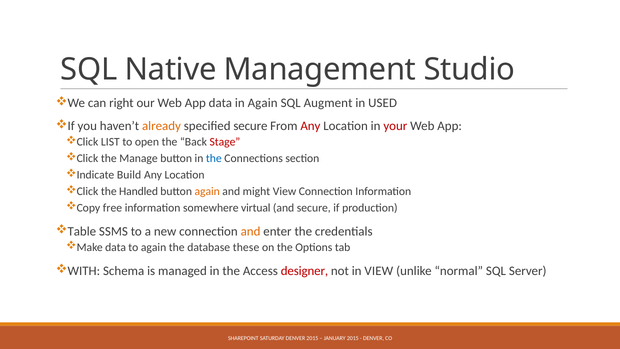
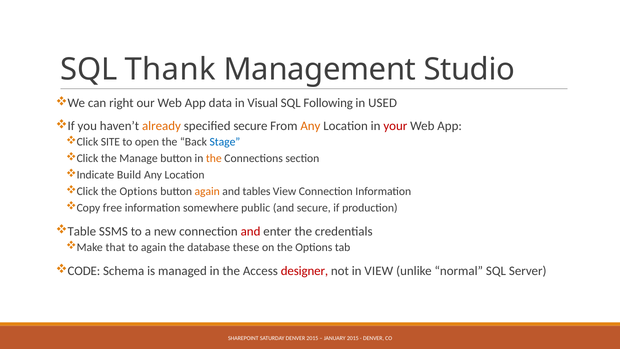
Native: Native -> Thank (170, 69)
in Again: Again -> Visual (263, 103)
Augment: Augment -> Following (328, 103)
Any colour: red -> orange (310, 126)
LIST: LIST -> SITE (110, 142)
Stage colour: red -> blue (225, 142)
the colour: blue -> orange (214, 158)
Handled: Handled -> Options (138, 191)
might: might -> tables (257, 191)
virtual: virtual -> public (256, 208)
and colour: orange -> red (251, 231)
data: data -> that (115, 247)
WITH: WITH -> CODE (84, 271)
